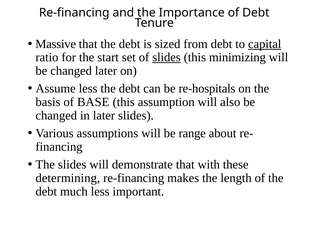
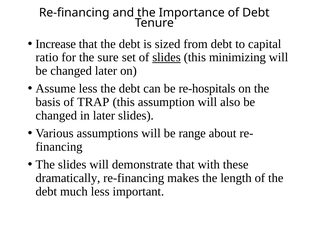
Massive: Massive -> Increase (56, 44)
capital underline: present -> none (265, 44)
start: start -> sure (108, 57)
BASE: BASE -> TRAP (93, 102)
determining: determining -> dramatically (68, 178)
